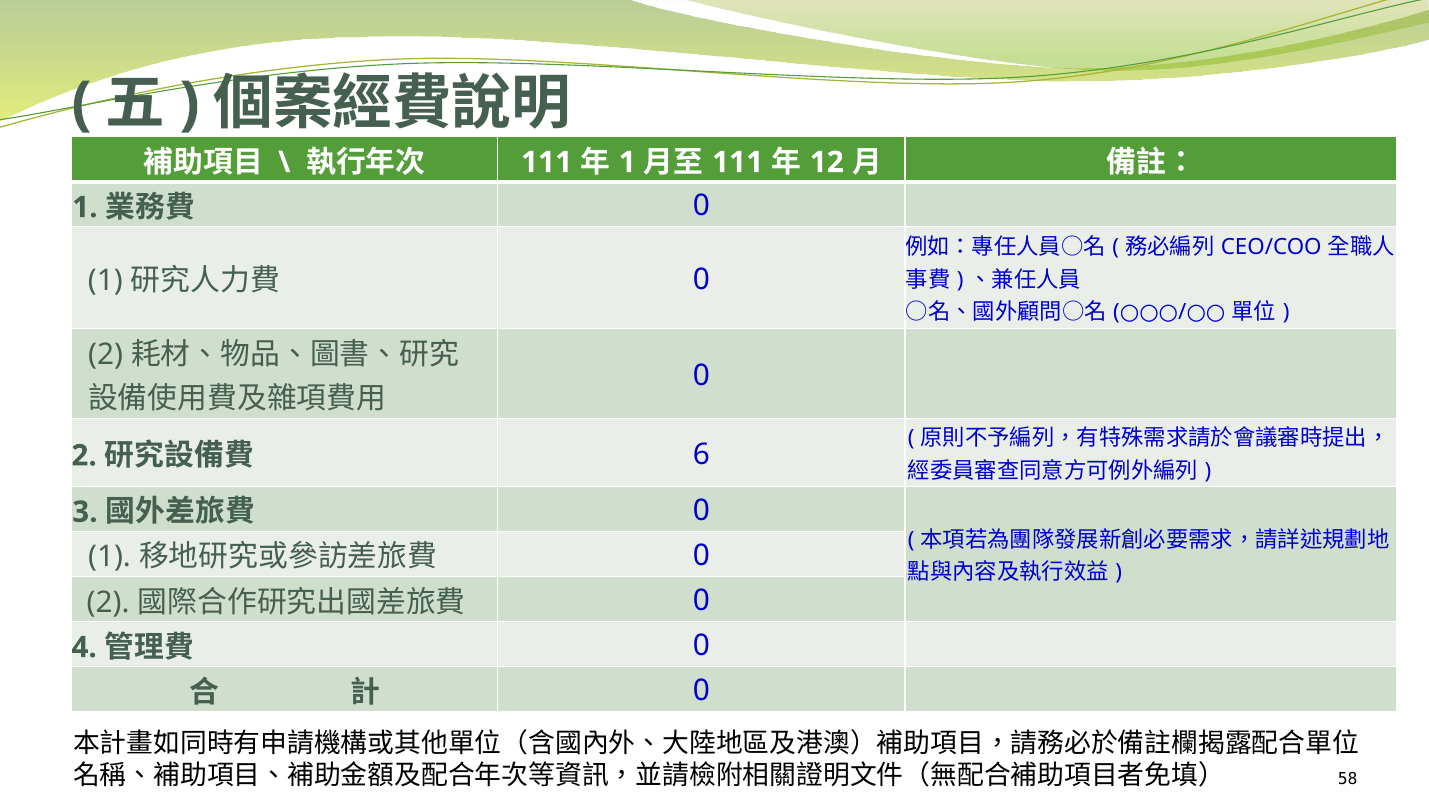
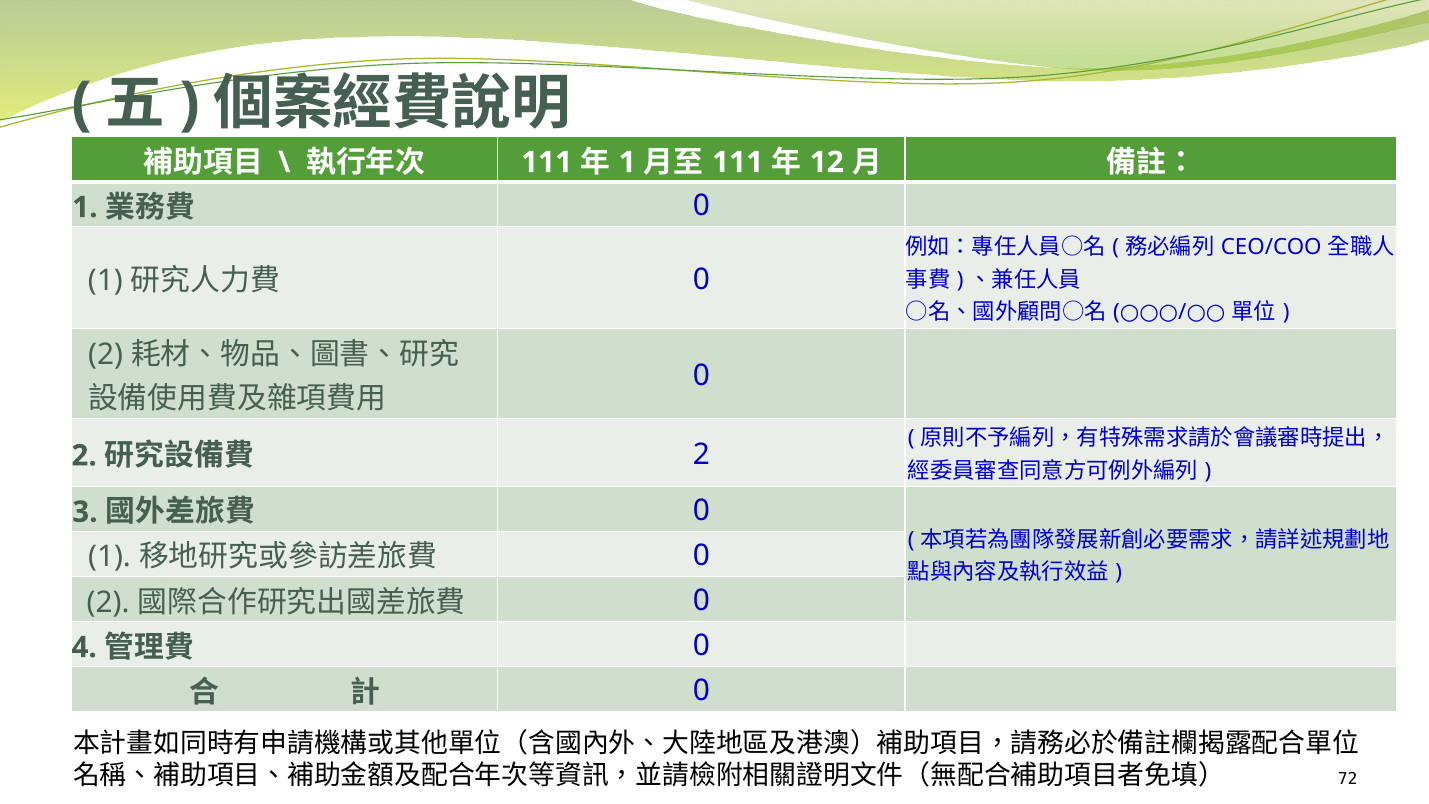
6: 6 -> 2 (701, 454)
58: 58 -> 72 (1348, 779)
